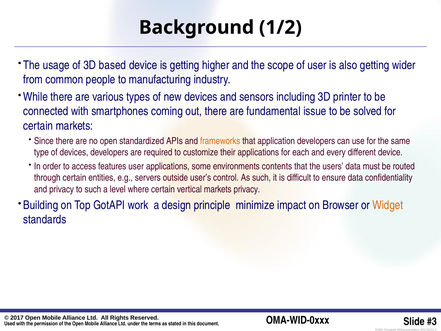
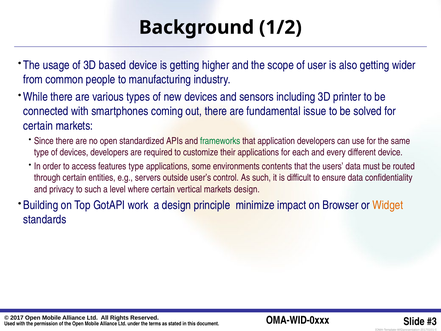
frameworks colour: orange -> green (220, 141)
features user: user -> type (136, 166)
markets privacy: privacy -> design (247, 189)
